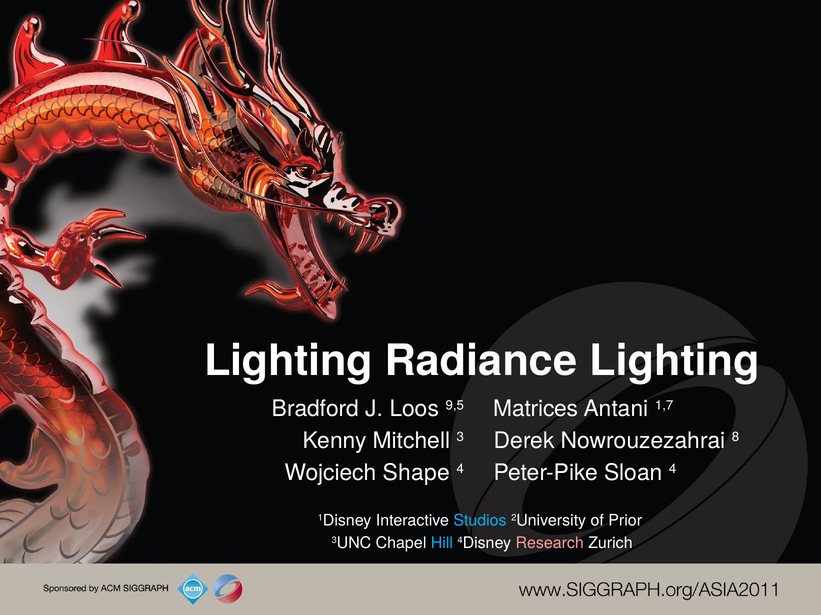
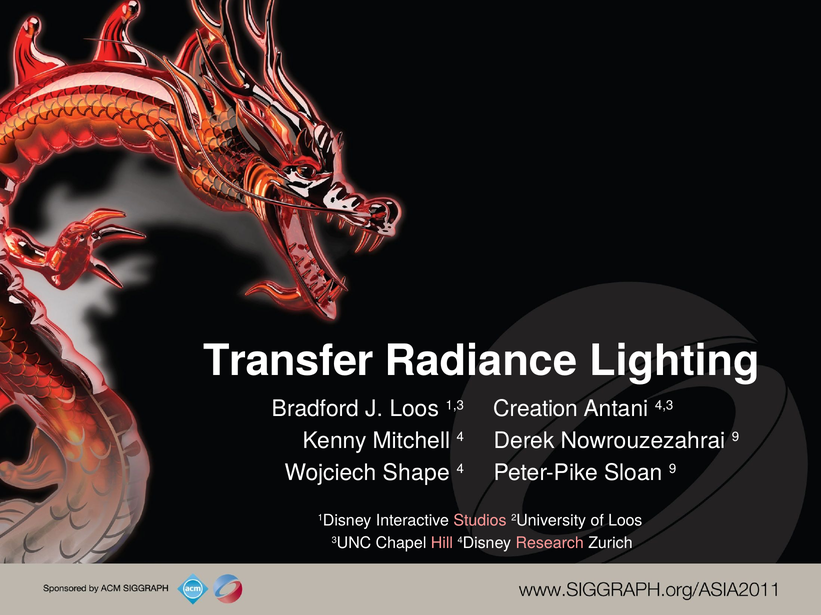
Lighting: Lighting -> Transfer (288, 361)
9,5: 9,5 -> 1,3 (455, 406)
Matrices: Matrices -> Creation (536, 409)
1,7: 1,7 -> 4,3 (664, 406)
Mitchell 3: 3 -> 4 (460, 438)
Nowrouzezahrai 8: 8 -> 9 (736, 438)
Sloan 4: 4 -> 9 (673, 470)
Studios colour: light blue -> pink (480, 521)
of Prior: Prior -> Loos (625, 521)
Hill colour: light blue -> pink (442, 543)
